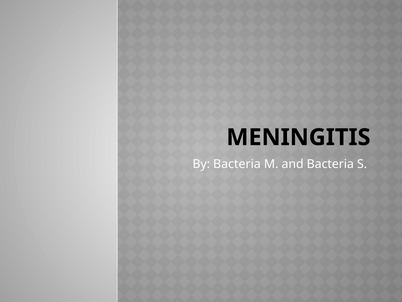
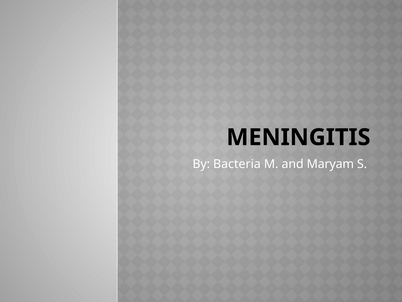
and Bacteria: Bacteria -> Maryam (330, 164)
